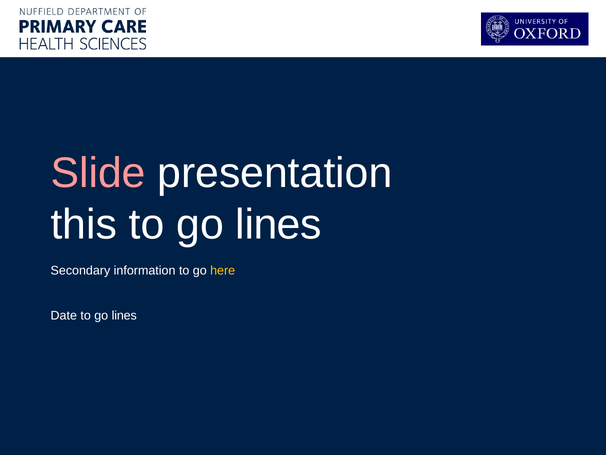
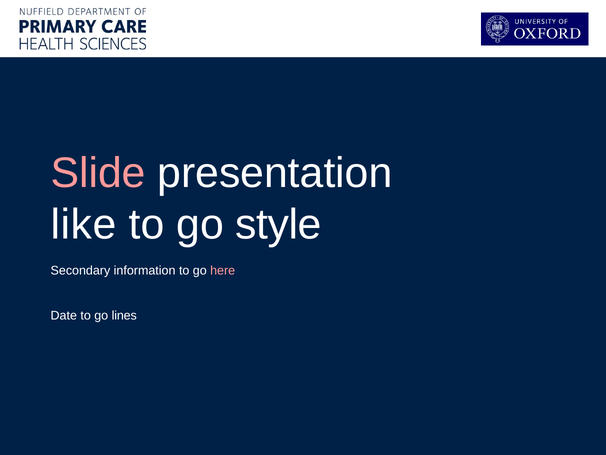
this: this -> like (84, 224)
lines: lines -> style (279, 224)
here colour: yellow -> pink (223, 270)
